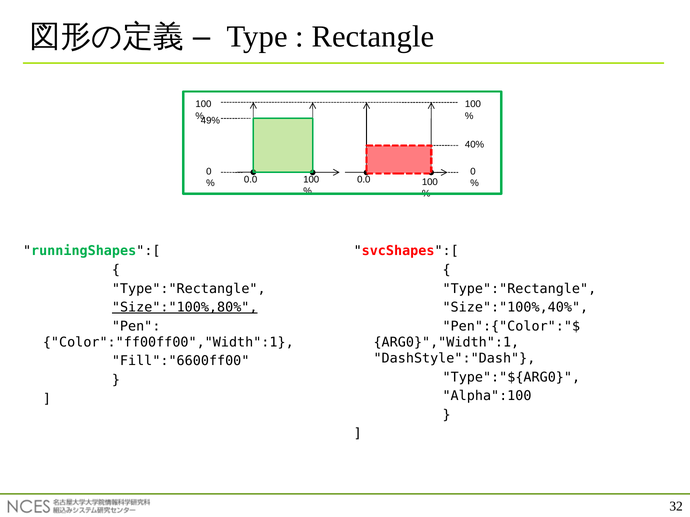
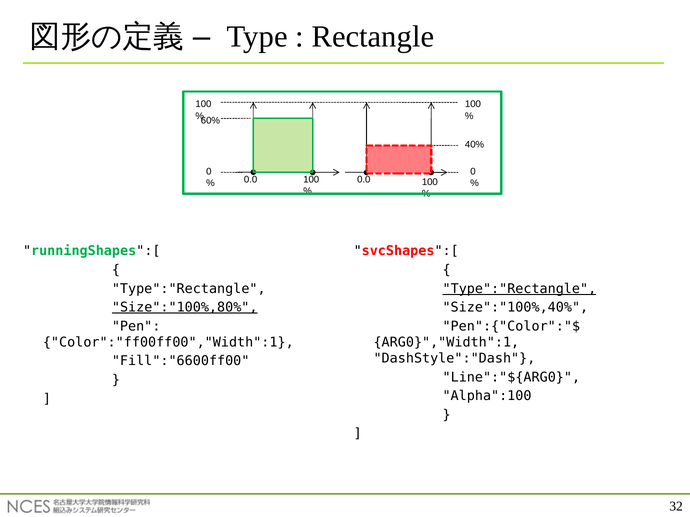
49%: 49% -> 60% (210, 121)
Type":"Rectangle underline: none -> present (519, 289)
Type":"${ARG0: Type":"${ARG0 -> Line":"${ARG0 (511, 377)
